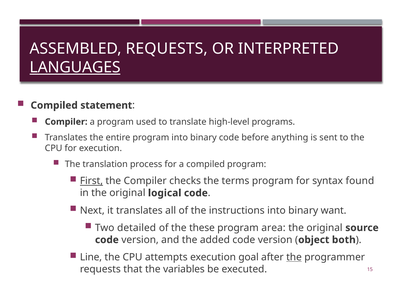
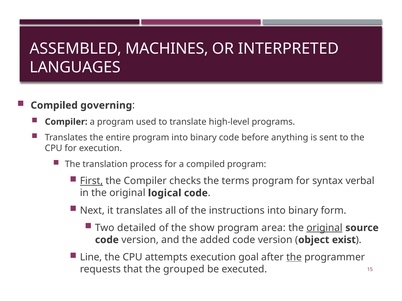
ASSEMBLED REQUESTS: REQUESTS -> MACHINES (167, 49)
LANGUAGES underline: present -> none (75, 68)
statement: statement -> governing (106, 106)
found: found -> verbal (360, 181)
want: want -> form (334, 211)
these: these -> show (202, 228)
original underline: none -> present (324, 228)
both: both -> exist (344, 240)
variables: variables -> grouped (184, 270)
